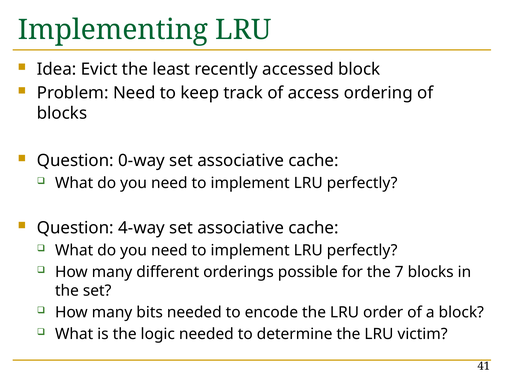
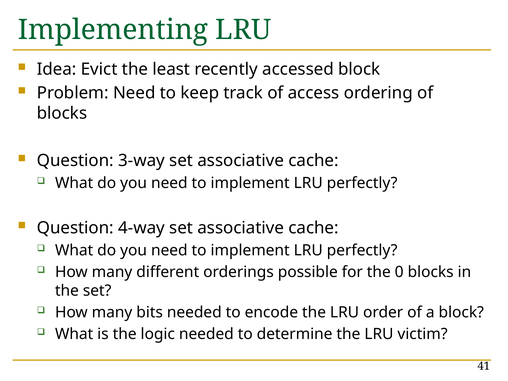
0-way: 0-way -> 3-way (142, 161)
7: 7 -> 0 (399, 272)
